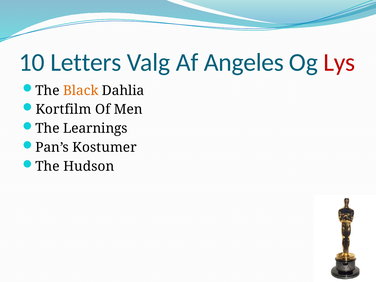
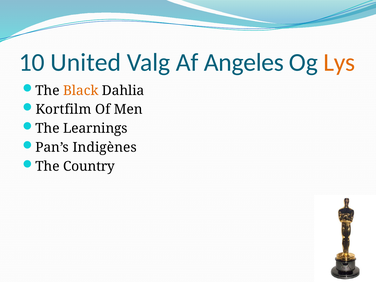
Letters: Letters -> United (86, 62)
Lys colour: red -> orange (339, 62)
Kostumer: Kostumer -> Indigènes (105, 148)
Hudson: Hudson -> Country (89, 166)
